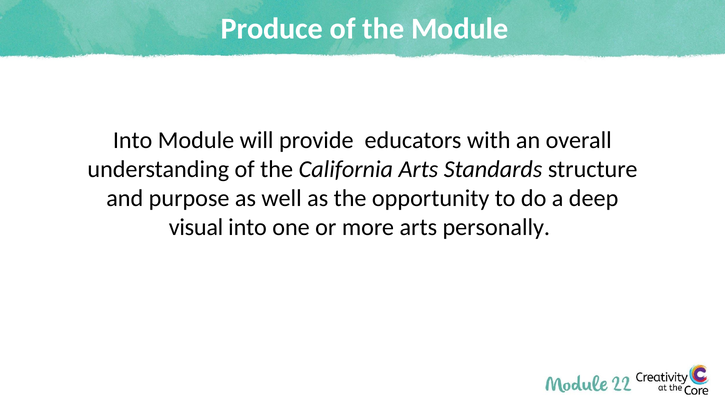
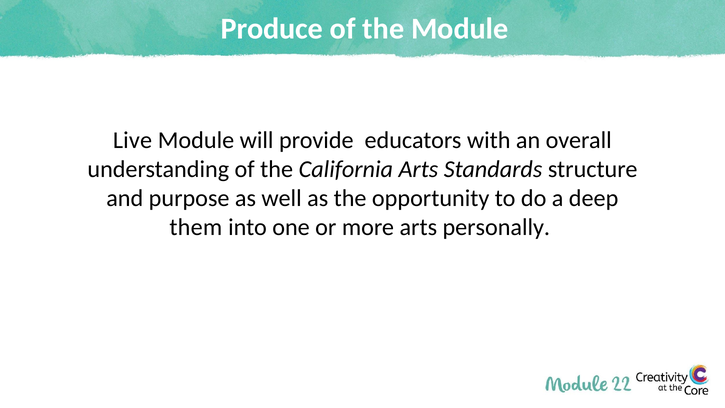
Into: Into -> Live (132, 140)
visual: visual -> them (196, 227)
